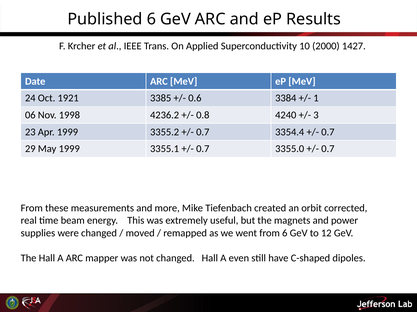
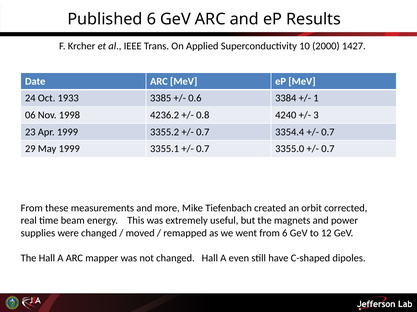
1921: 1921 -> 1933 (68, 98)
